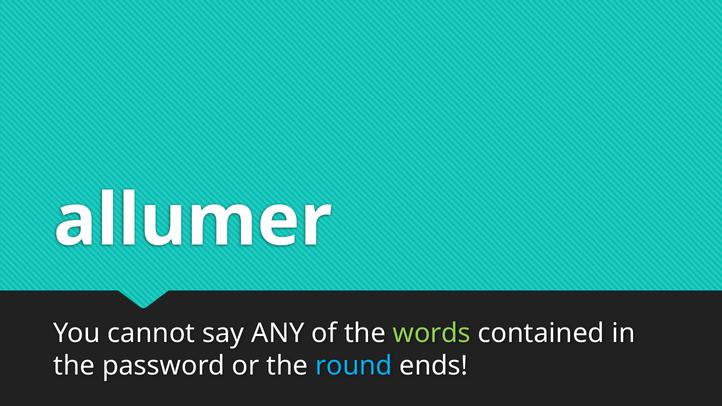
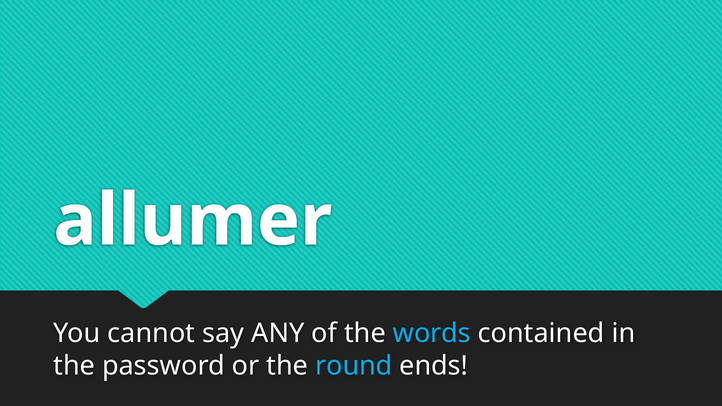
words colour: light green -> light blue (432, 334)
